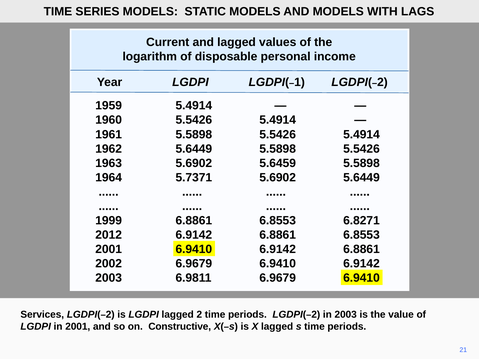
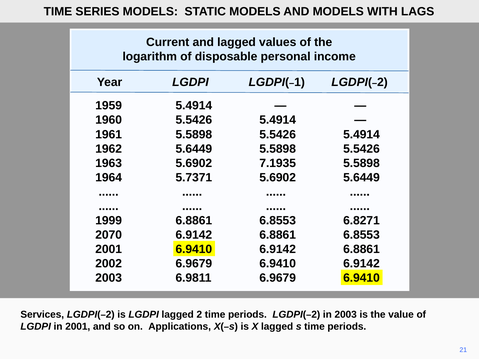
5.6459: 5.6459 -> 7.1935 (278, 163)
2012: 2012 -> 2070 (109, 235)
Constructive: Constructive -> Applications (180, 327)
